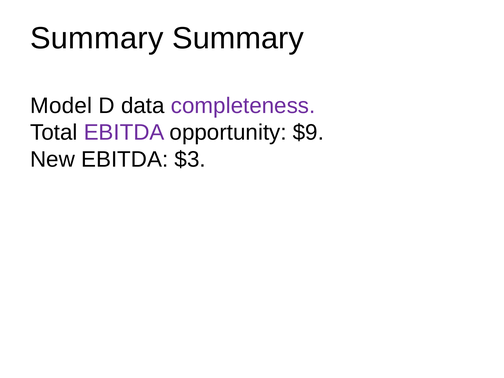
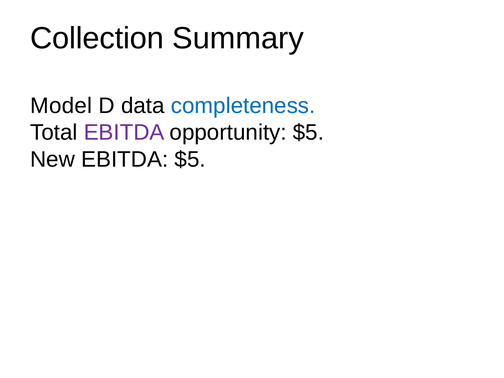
Summary: Summary -> Collection (97, 38)
completeness colour: purple -> blue (243, 106)
opportunity $9: $9 -> $5 (308, 133)
EBITDA $3: $3 -> $5 (190, 159)
